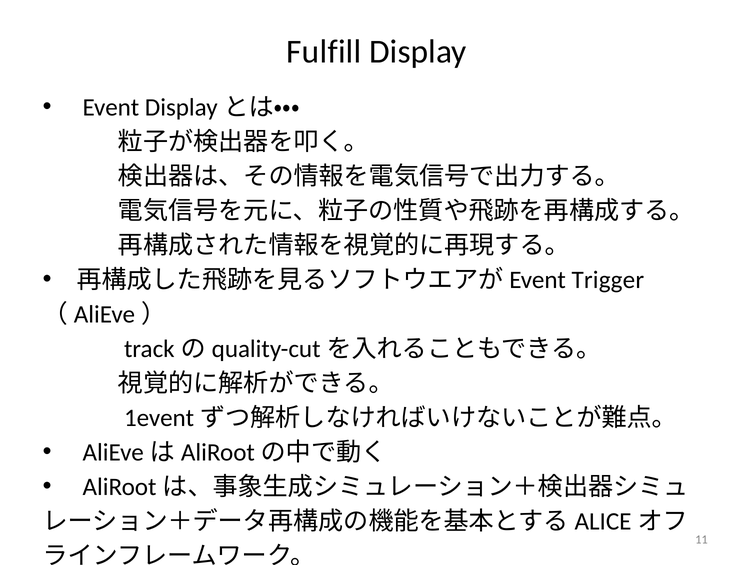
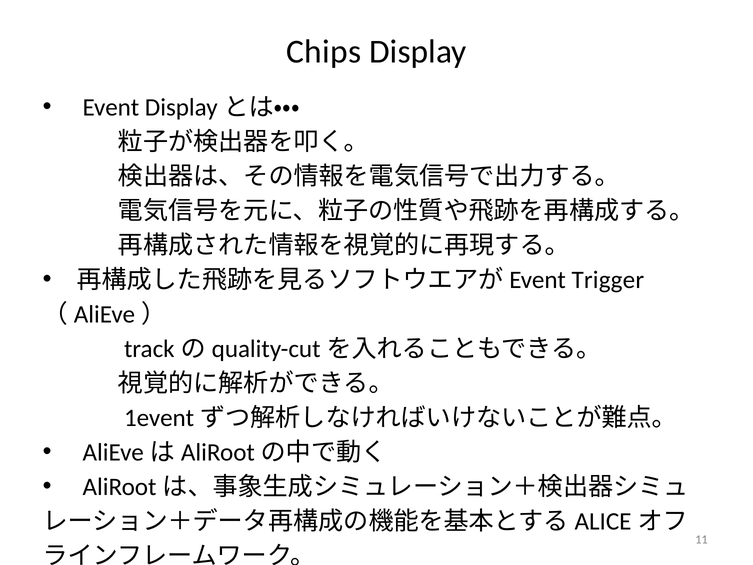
Fulfill: Fulfill -> Chips (324, 52)
